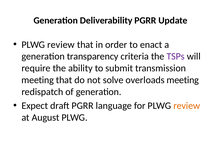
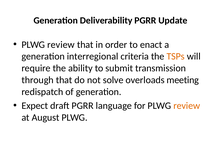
transparency: transparency -> interregional (93, 56)
TSPs colour: purple -> orange (176, 56)
meeting: meeting -> through (38, 80)
